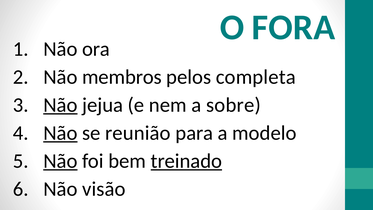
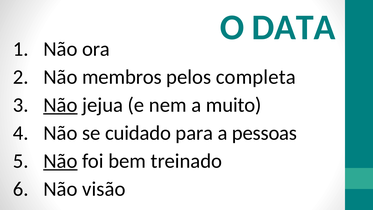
FORA: FORA -> DATA (294, 27)
sobre: sobre -> muito (234, 105)
Não underline: present -> none (60, 133)
reunião: reunião -> cuidado (138, 133)
modelo: modelo -> pessoas (265, 133)
treinado underline: present -> none (186, 161)
